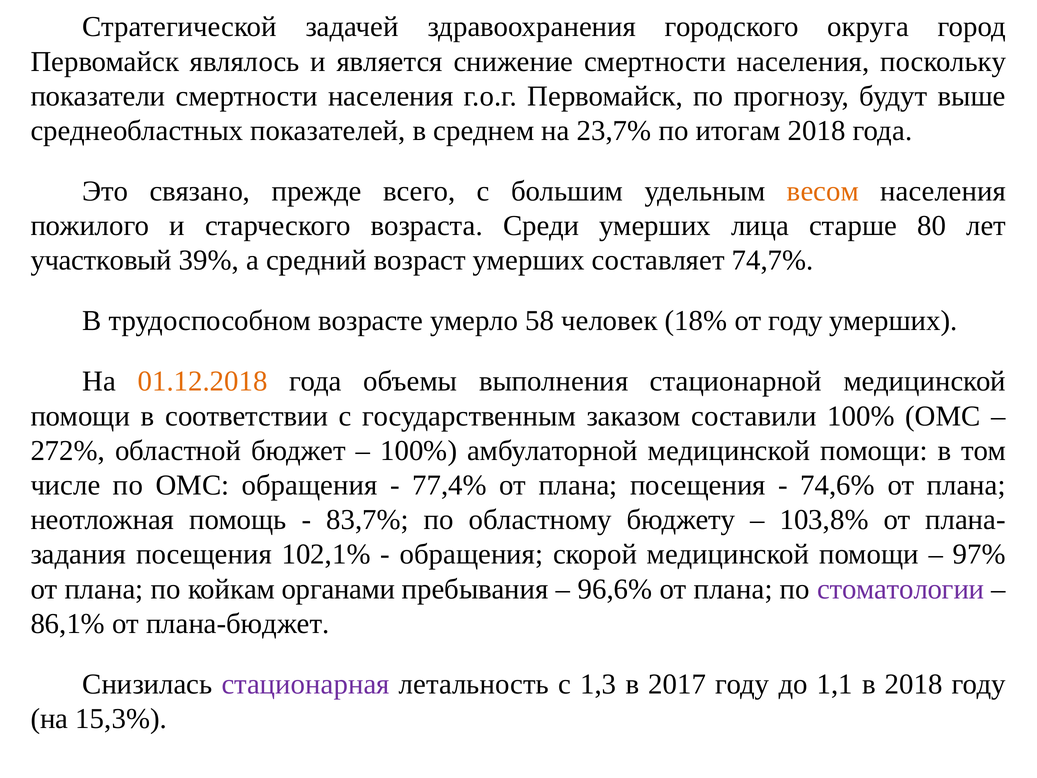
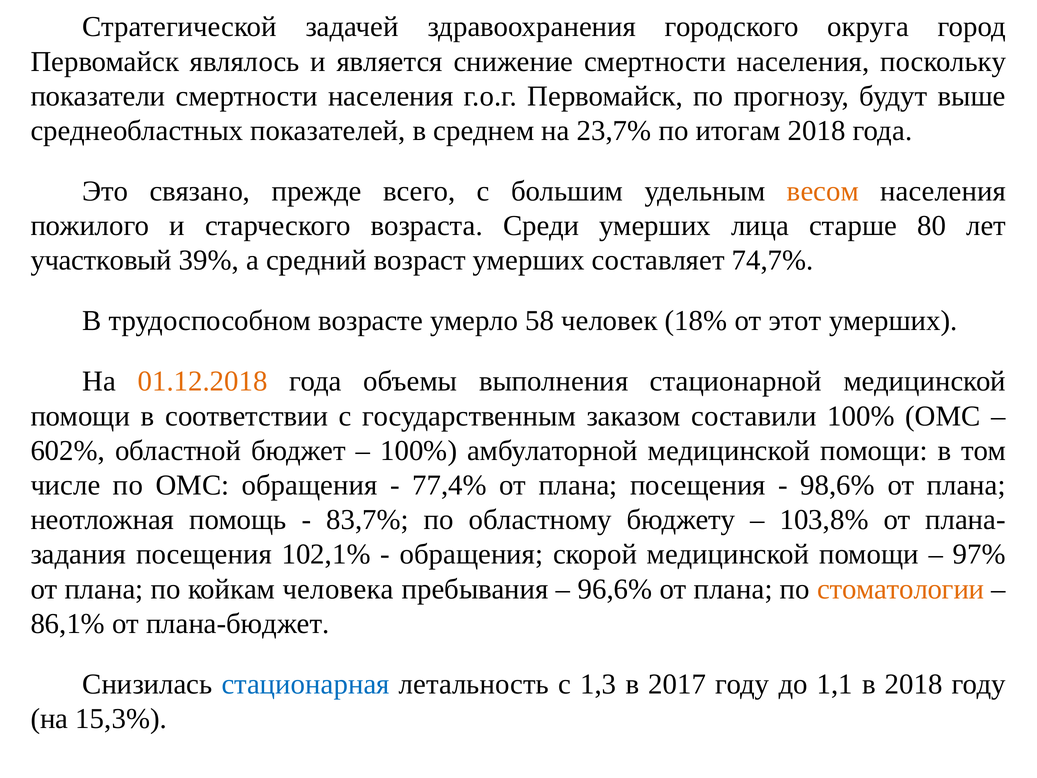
от году: году -> этот (795, 321)
272%: 272% -> 602% (68, 450)
74,6%: 74,6% -> 98,6% (838, 485)
органами: органами -> человека (338, 589)
стоматологии colour: purple -> orange (901, 589)
стационарная colour: purple -> blue (306, 684)
